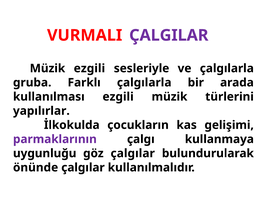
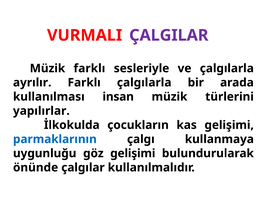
Müzik ezgili: ezgili -> farklı (89, 68)
gruba: gruba -> ayrılır (32, 82)
kullanılması ezgili: ezgili -> insan (118, 97)
parmaklarının colour: purple -> blue (55, 139)
göz çalgılar: çalgılar -> gelişimi (133, 153)
